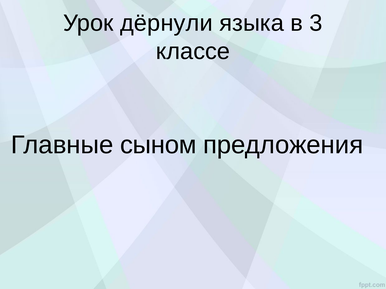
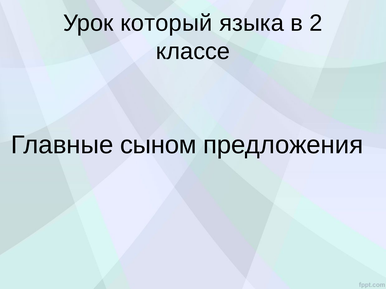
дёрнули: дёрнули -> который (166, 23)
3: 3 -> 2 (316, 23)
